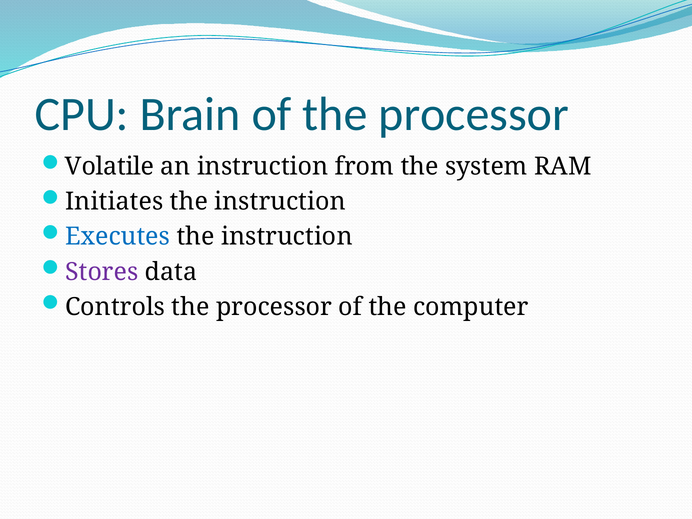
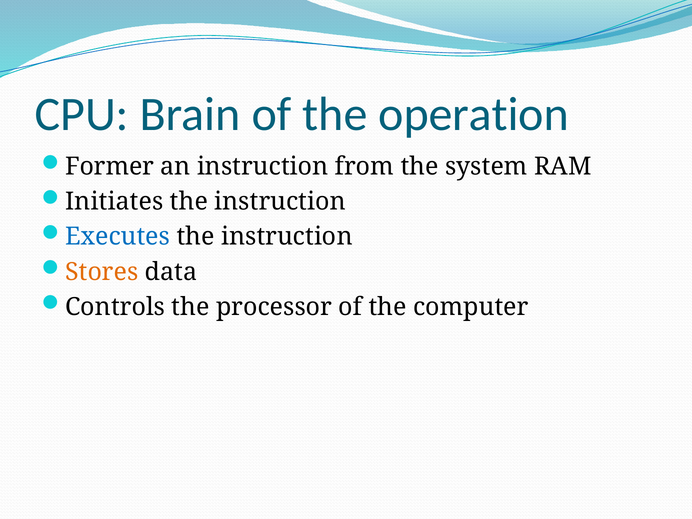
of the processor: processor -> operation (474, 114)
Volatile: Volatile -> Former (110, 167)
Stores colour: purple -> orange (102, 272)
